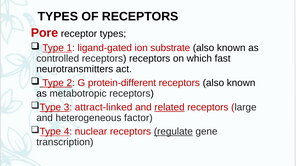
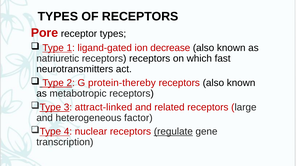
substrate: substrate -> decrease (170, 48)
controlled: controlled -> natriuretic (58, 59)
protein-different: protein-different -> protein-thereby (122, 83)
related underline: present -> none (169, 107)
